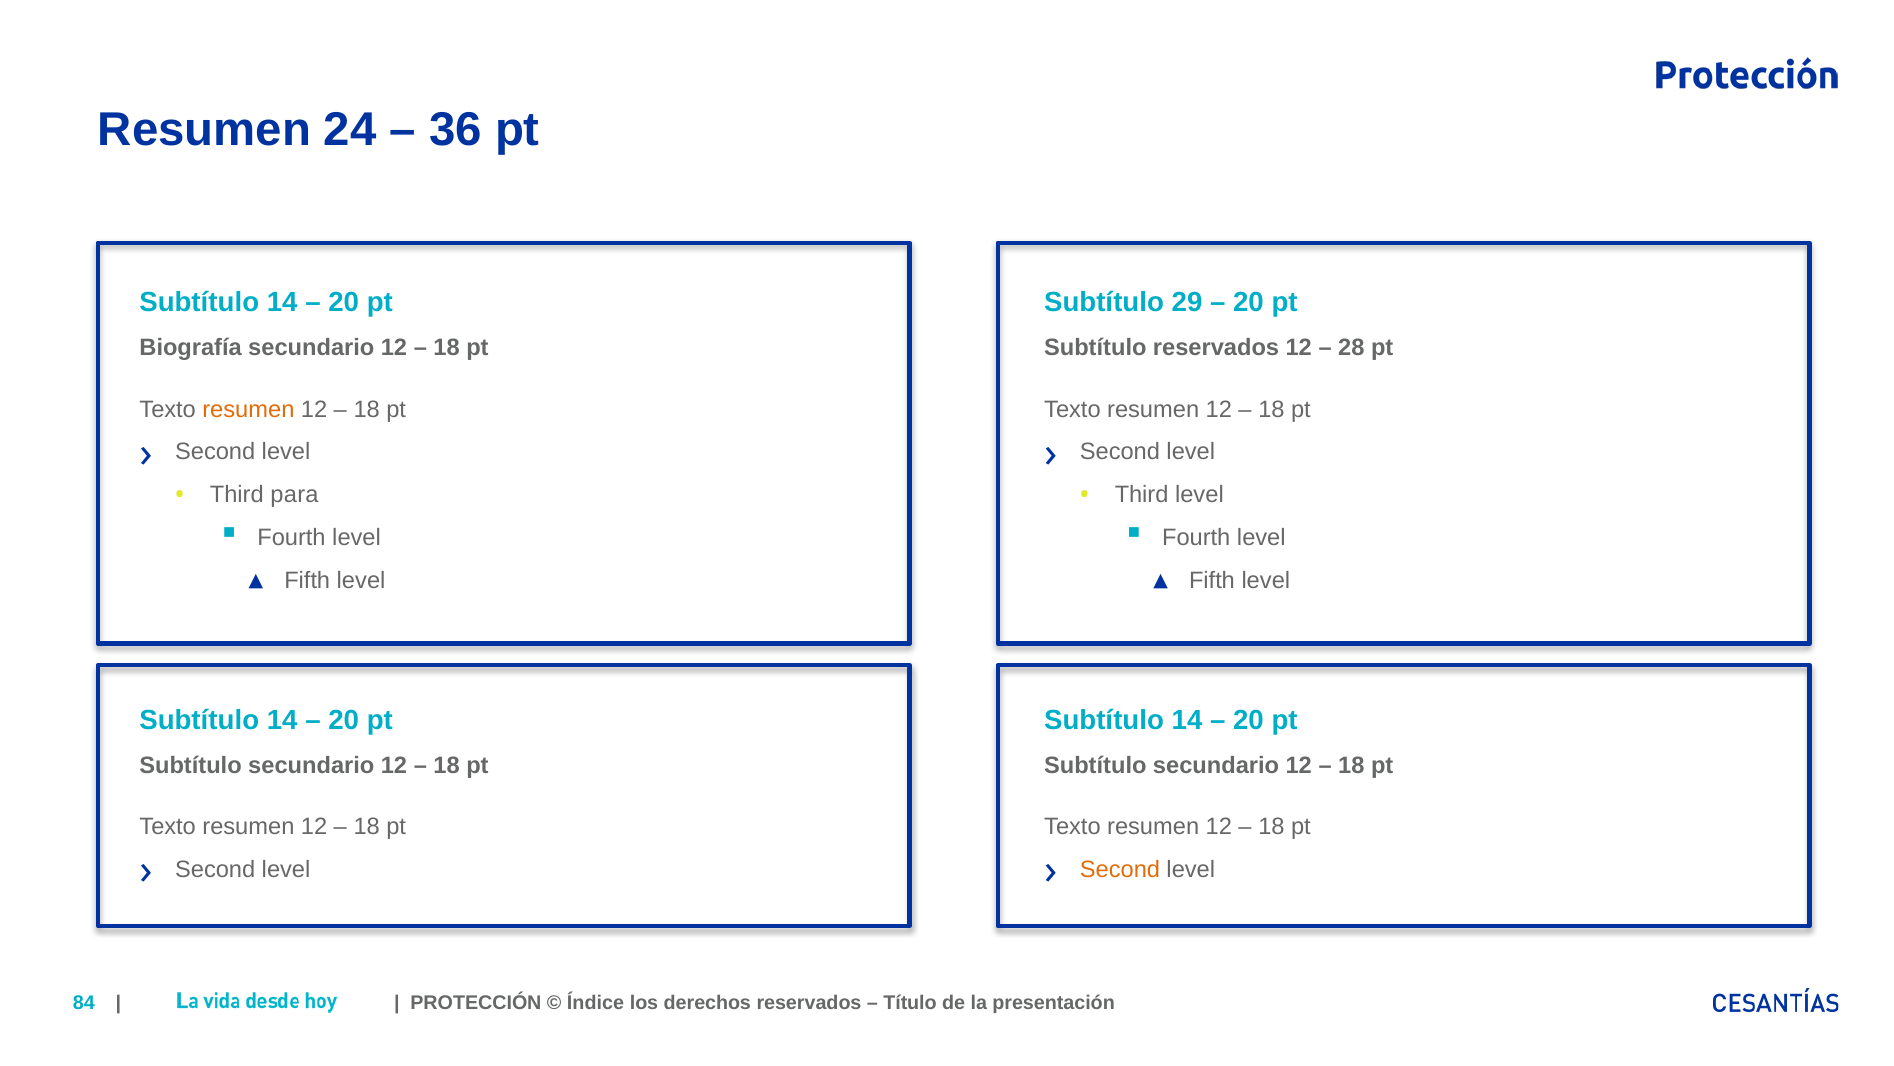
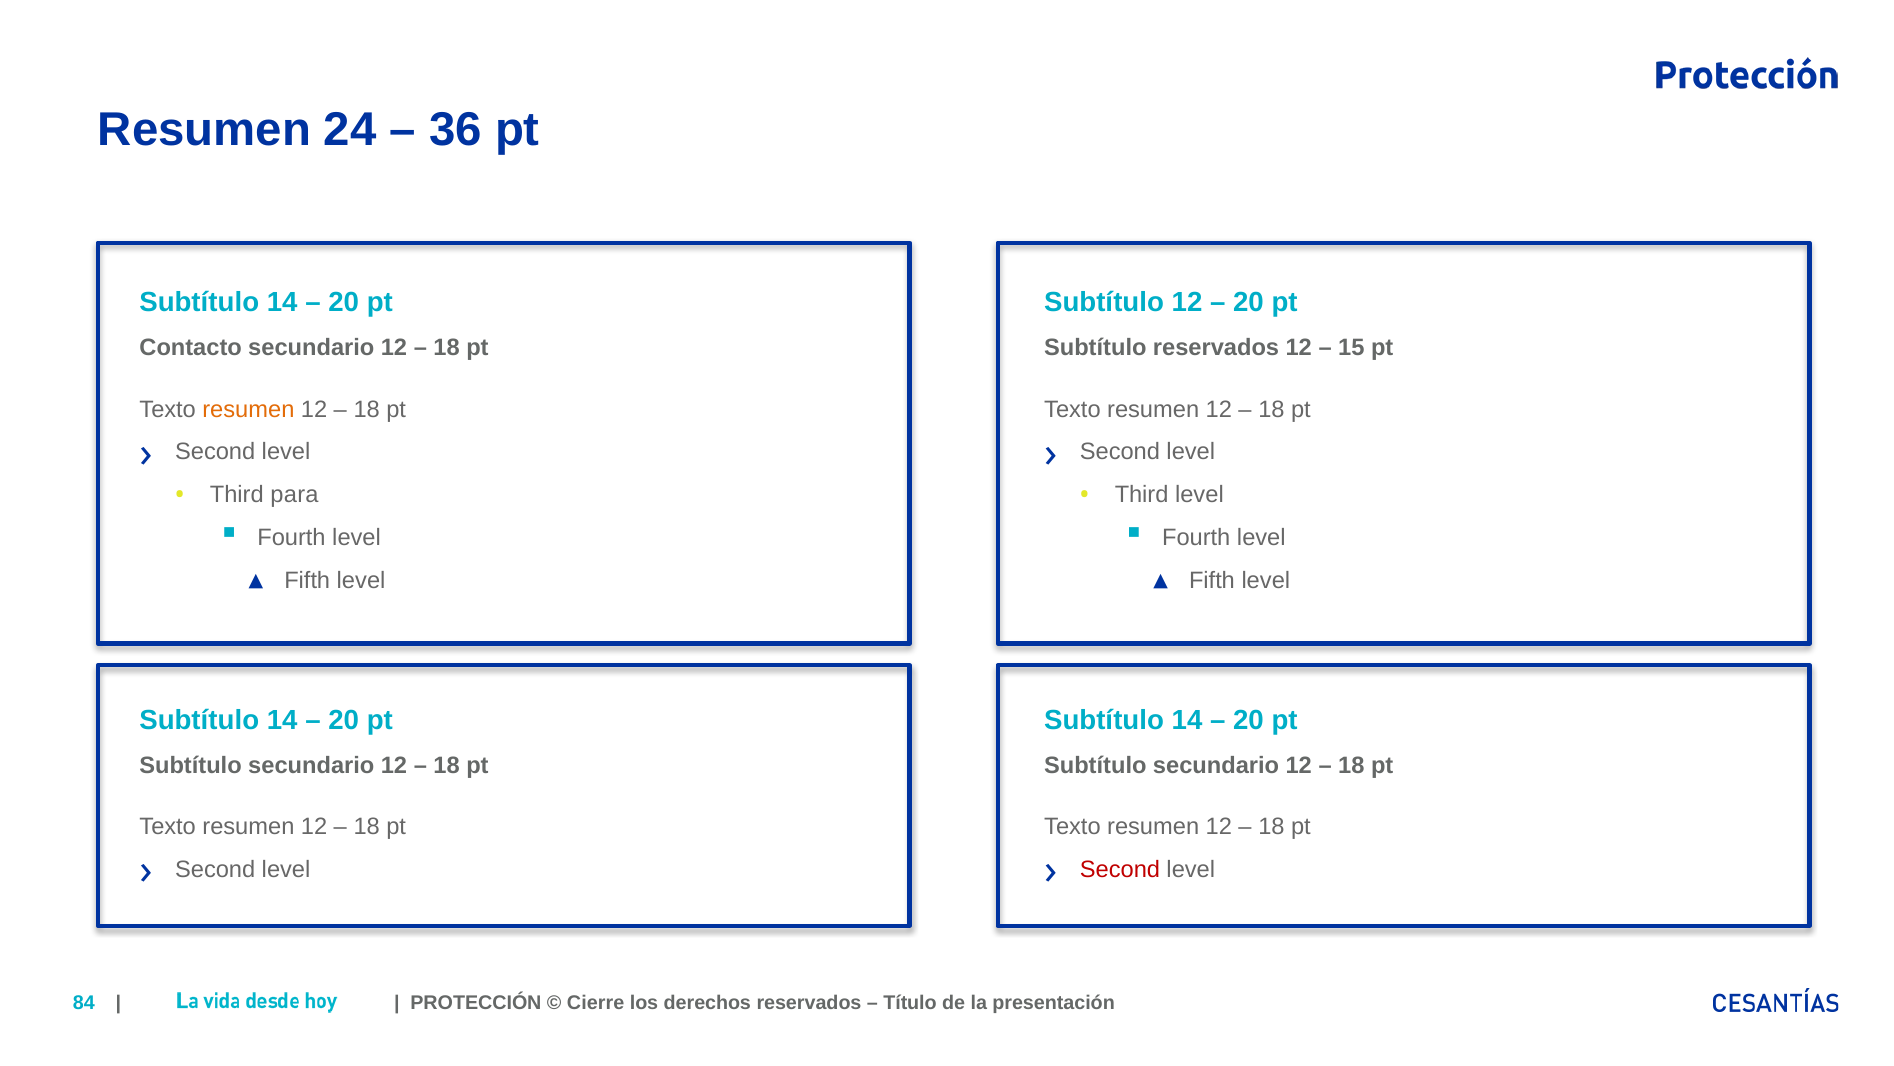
Subtítulo 29: 29 -> 12 (1187, 303)
Biografía: Biografía -> Contacto (191, 348)
28: 28 -> 15 (1351, 348)
Second colour: orange -> red (1120, 869)
Índice: Índice -> Cierre (596, 1003)
